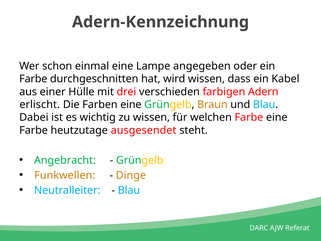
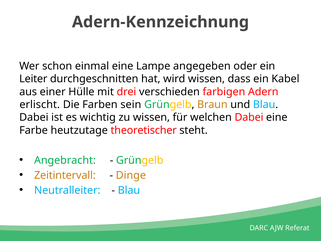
Farbe: Farbe -> Leiter (33, 79)
Farben eine: eine -> sein (131, 104)
welchen Farbe: Farbe -> Dabei (249, 117)
ausgesendet: ausgesendet -> theoretischer (144, 130)
Funkwellen: Funkwellen -> Zeitintervall (65, 175)
